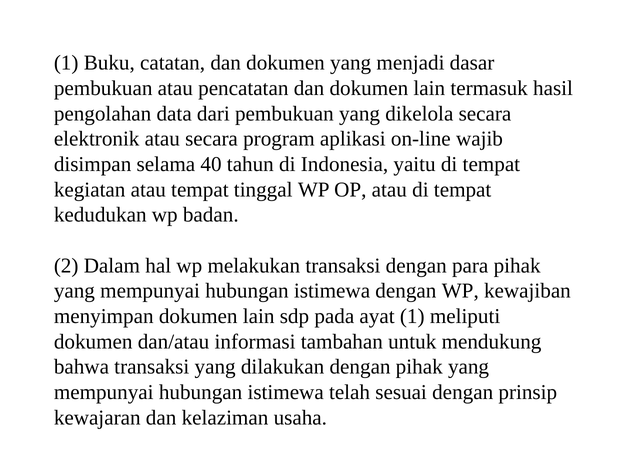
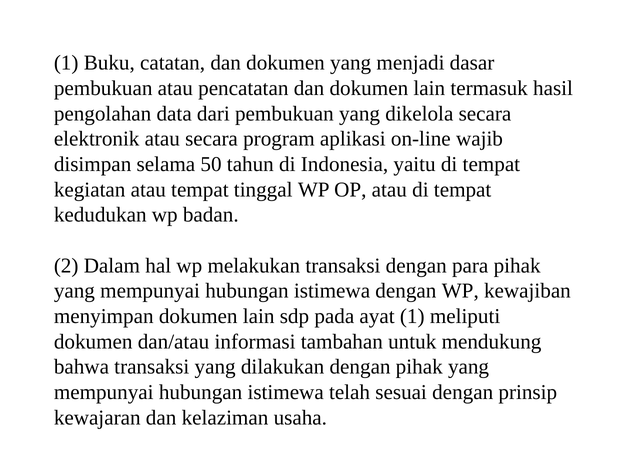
40: 40 -> 50 (211, 164)
